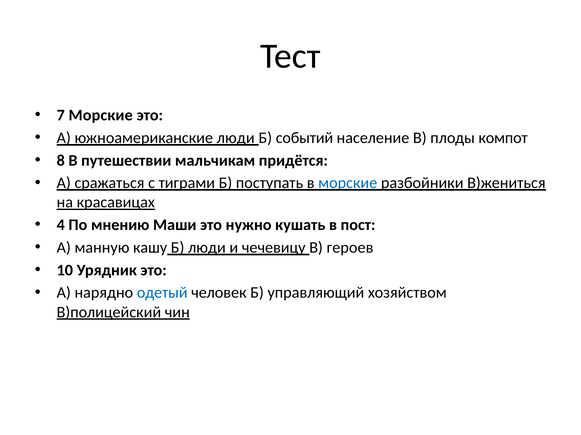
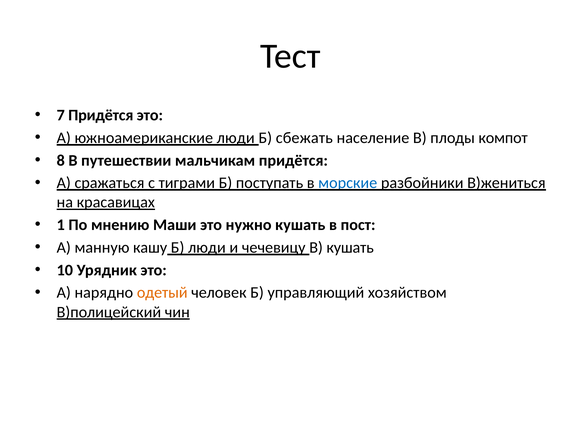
7 Морские: Морские -> Придётся (101, 115)
событий: событий -> сбежать (304, 138)
4: 4 -> 1 (61, 225)
В героев: героев -> кушать (350, 248)
одетый colour: blue -> orange (162, 293)
